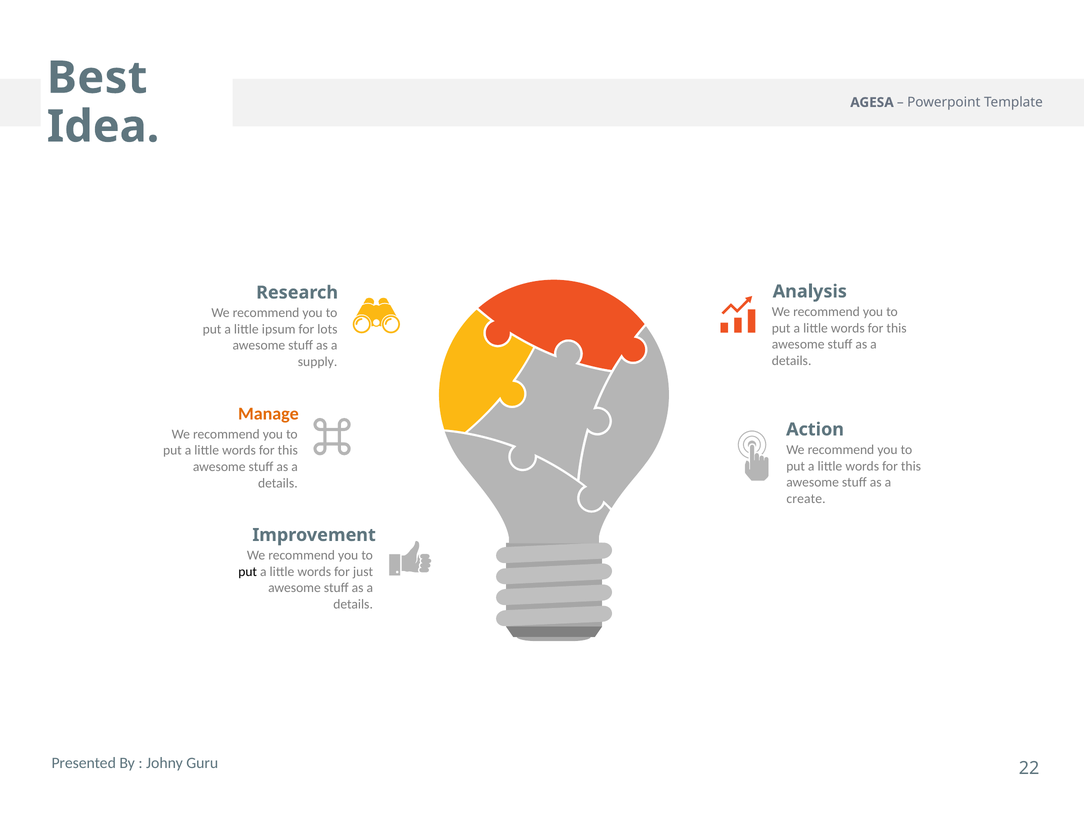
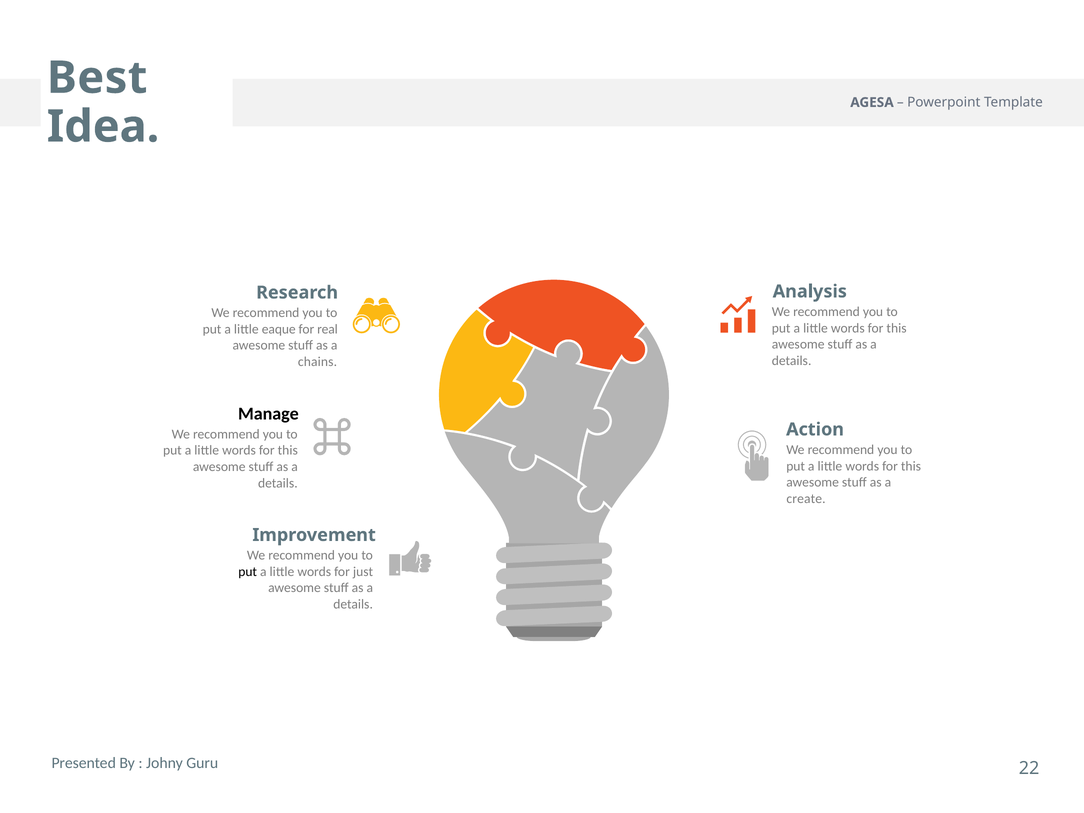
ipsum: ipsum -> eaque (279, 329)
lots: lots -> real (327, 329)
supply: supply -> chains (317, 362)
Manage colour: orange -> black (268, 414)
